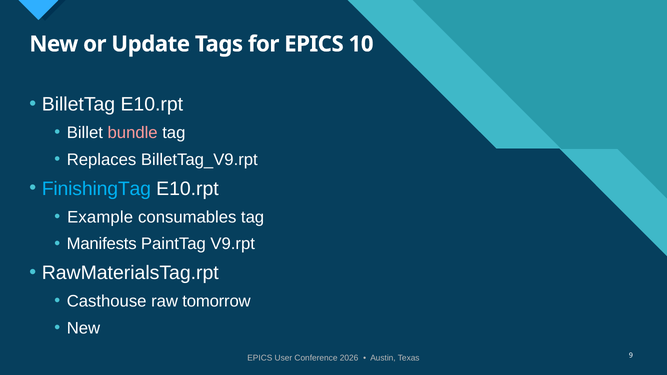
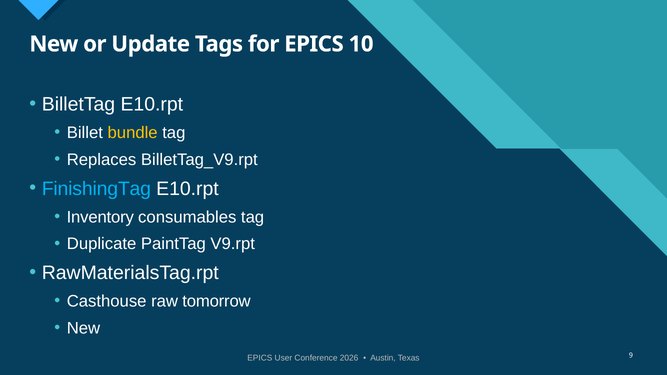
bundle colour: pink -> yellow (133, 133)
Example: Example -> Inventory (100, 217)
Manifests: Manifests -> Duplicate (102, 244)
